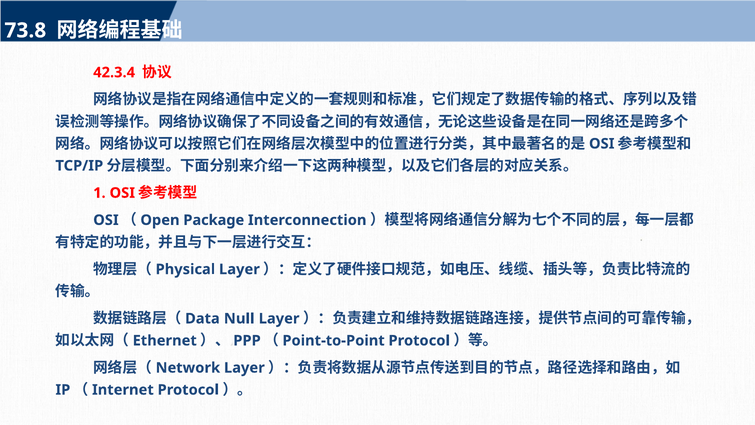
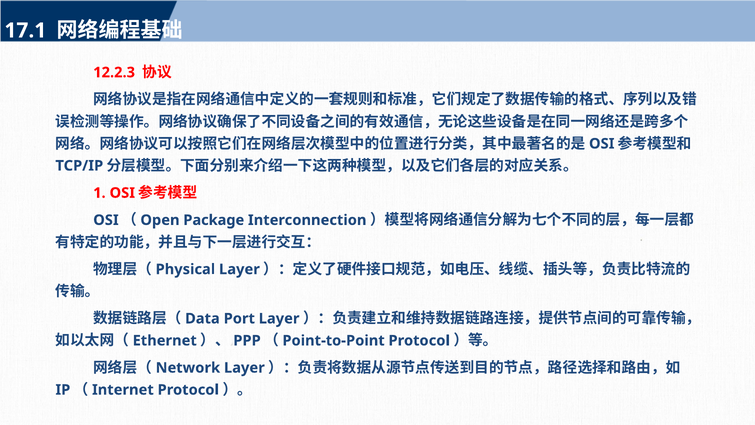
73.8: 73.8 -> 17.1 (25, 30)
42.3.4: 42.3.4 -> 12.2.3 (114, 72)
Null: Null -> Port (239, 318)
